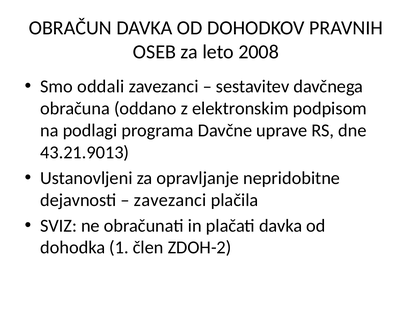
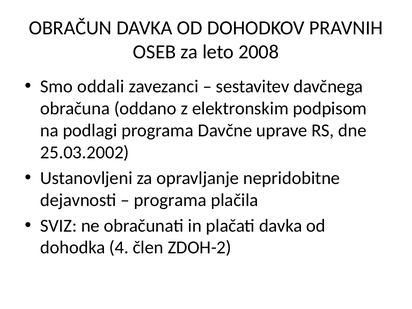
43.21.9013: 43.21.9013 -> 25.03.2002 (85, 152)
zavezanci: zavezanci -> programa (170, 200)
1: 1 -> 4 (119, 248)
